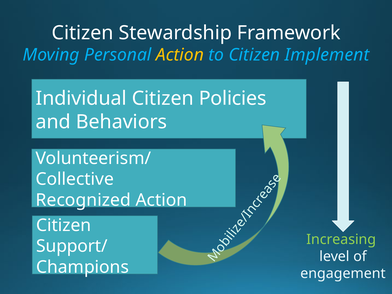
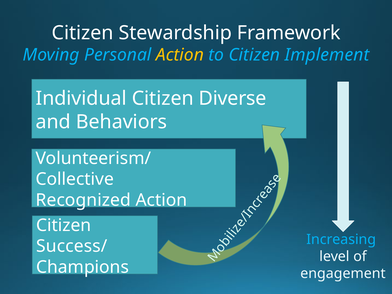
Policies: Policies -> Diverse (233, 98)
Increasing colour: light green -> light blue (341, 239)
Support/: Support/ -> Success/ (72, 246)
